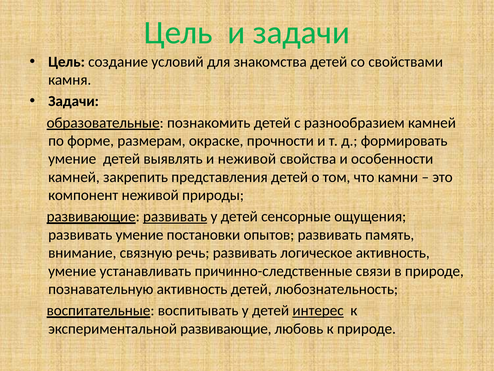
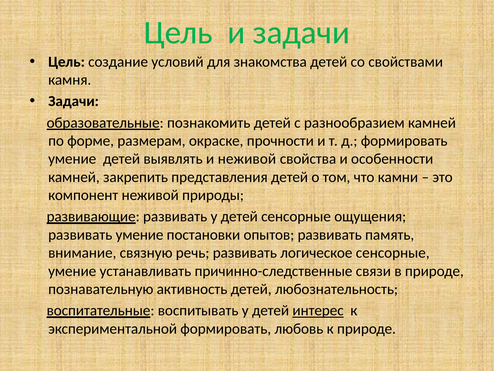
развивать underline: present -> none (175, 216)
логическое активность: активность -> сенсорные (393, 253)
экспериментальной развивающие: развивающие -> формировать (226, 328)
